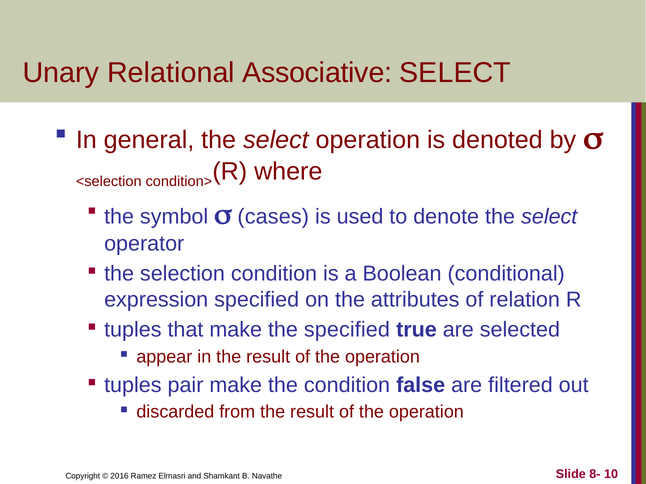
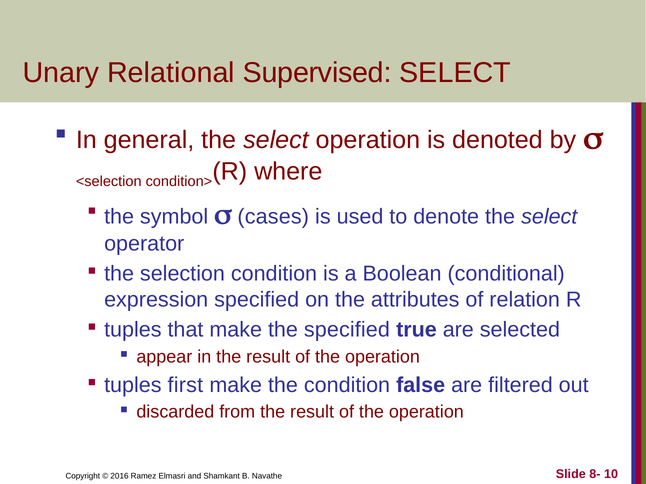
Associative: Associative -> Supervised (317, 73)
pair: pair -> first (185, 385)
